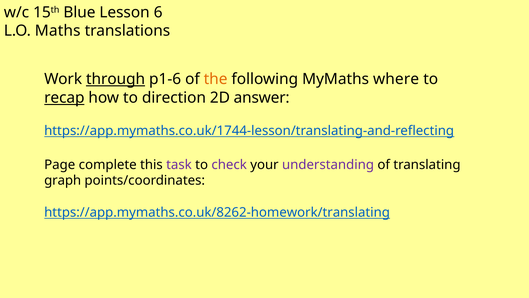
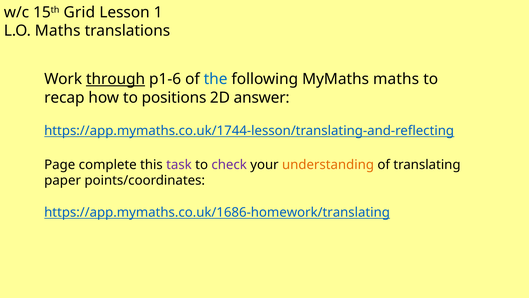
Blue: Blue -> Grid (79, 12)
6: 6 -> 1 (158, 12)
the colour: orange -> blue (216, 79)
MyMaths where: where -> maths (396, 79)
recap underline: present -> none (64, 98)
direction: direction -> positions (174, 98)
understanding colour: purple -> orange (328, 164)
graph: graph -> paper (63, 180)
https://app.mymaths.co.uk/8262-homework/translating: https://app.mymaths.co.uk/8262-homework/translating -> https://app.mymaths.co.uk/1686-homework/translating (217, 212)
